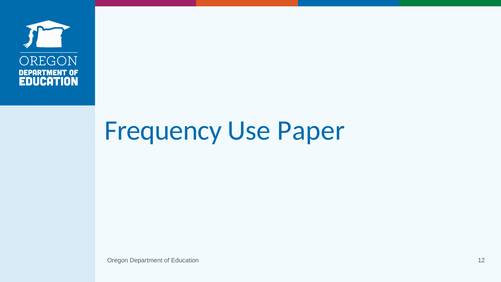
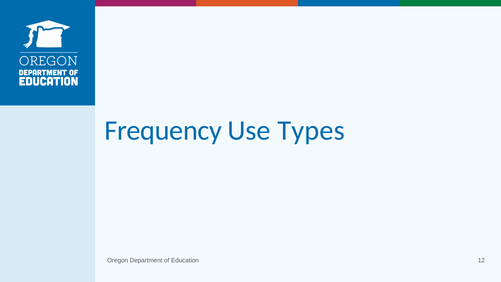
Paper: Paper -> Types (311, 131)
